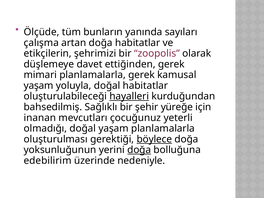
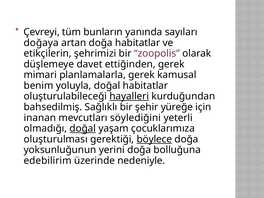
Ölçüde: Ölçüde -> Çevreyi (42, 32)
çalışma: çalışma -> doğaya (41, 43)
yaşam: yaşam -> benim (39, 86)
çocuğunuz: çocuğunuz -> söylediğini (136, 118)
doğal underline: none -> present (83, 128)
yaşam planlamalarla: planlamalarla -> çocuklarımıza (163, 128)
doğa underline: present -> none (139, 150)
